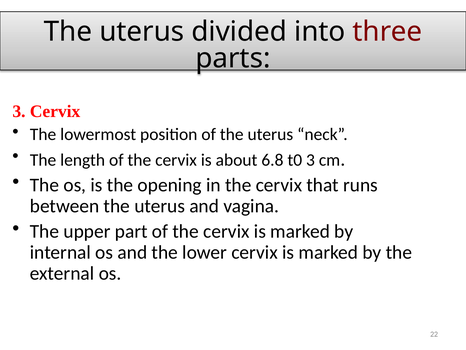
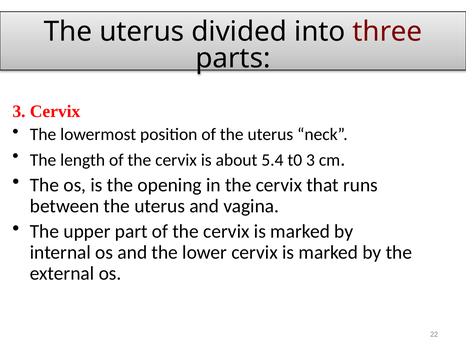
6.8: 6.8 -> 5.4 (272, 160)
